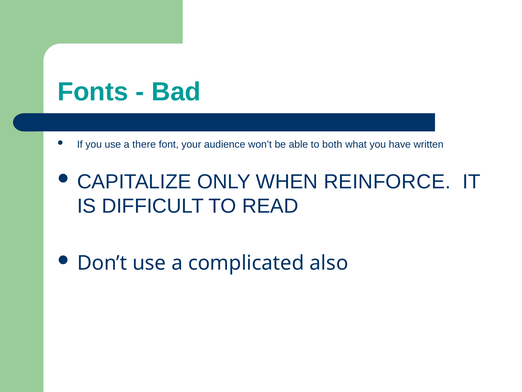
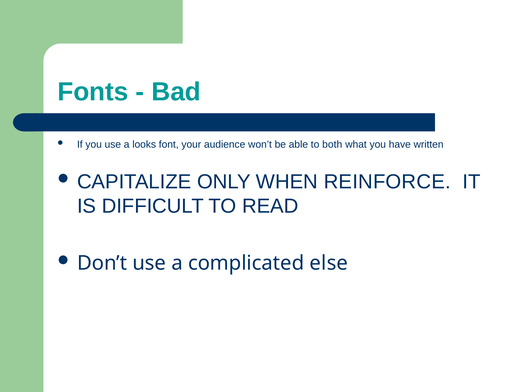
there: there -> looks (144, 144)
also: also -> else (329, 263)
